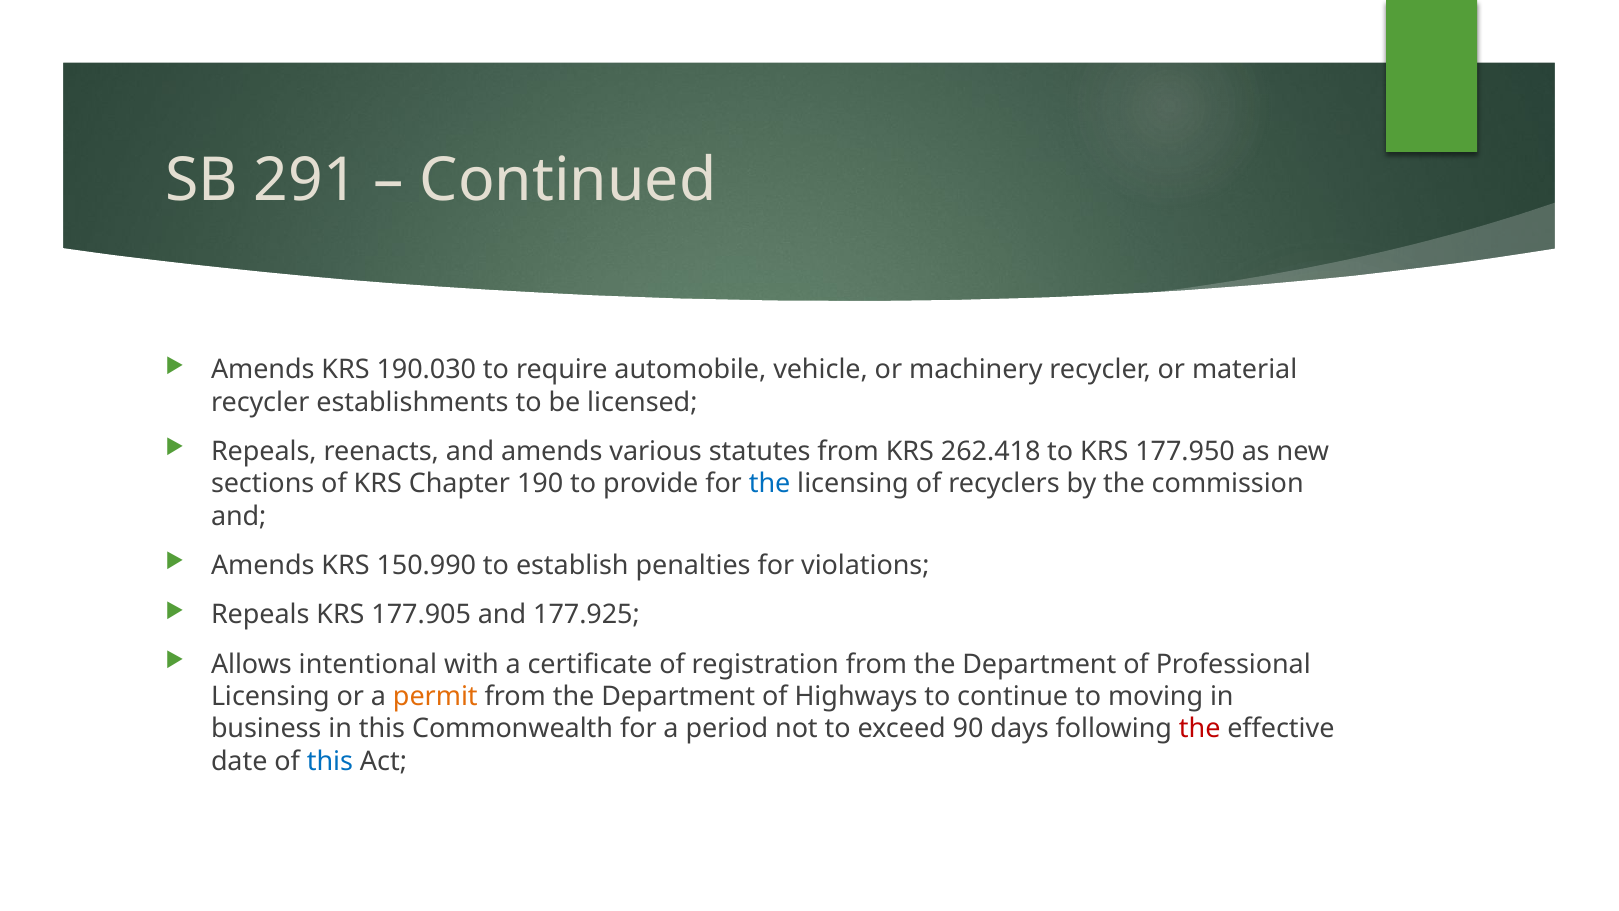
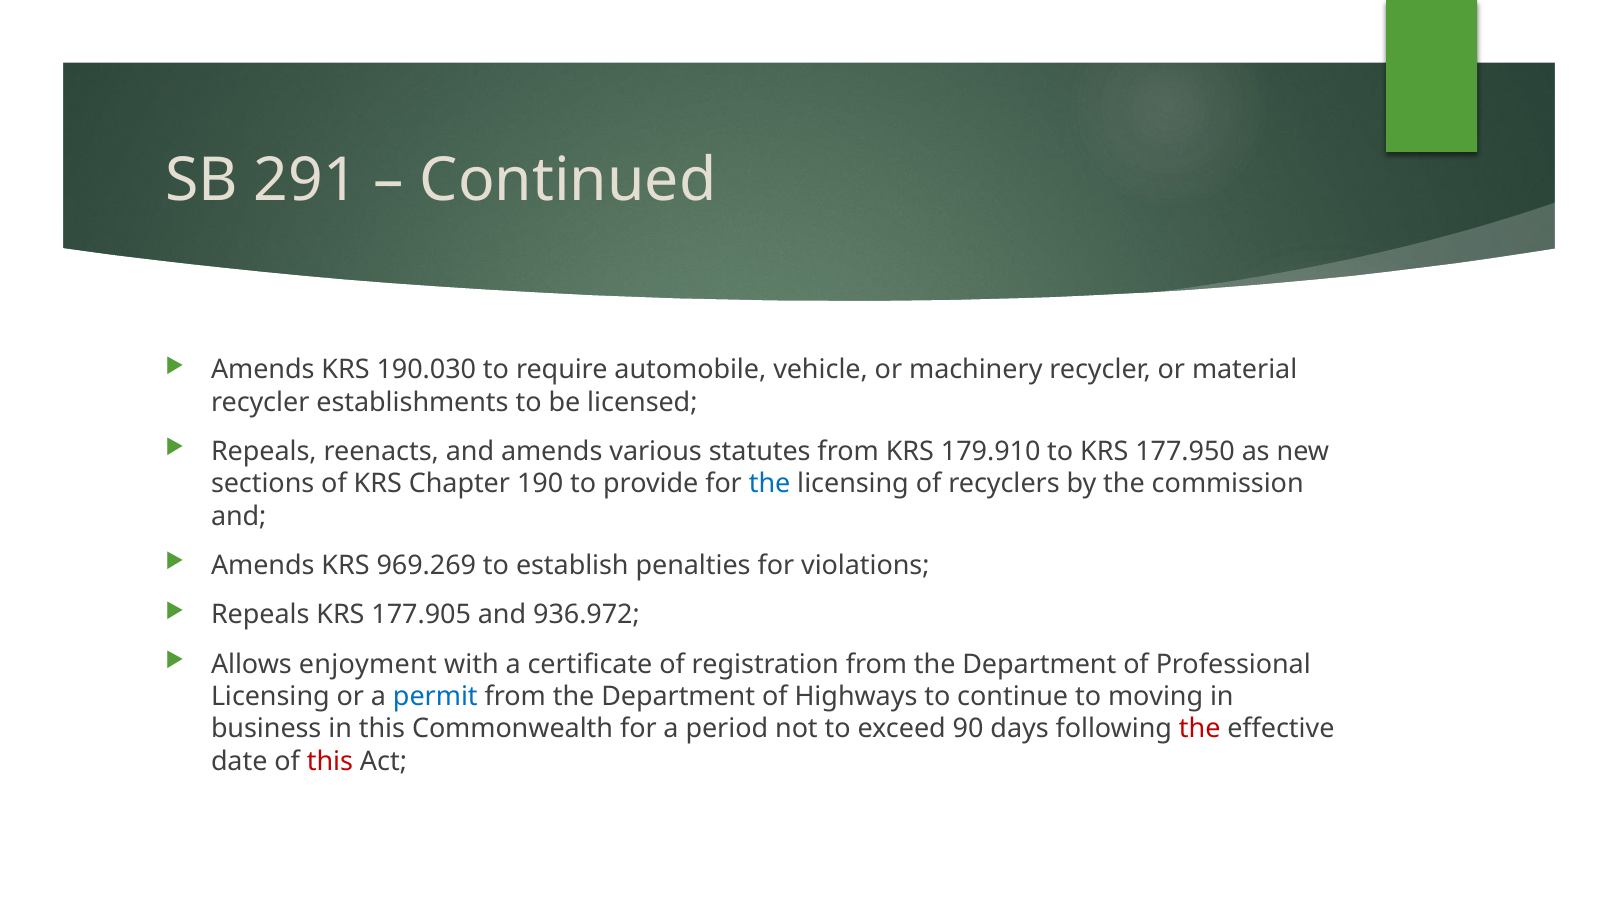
262.418: 262.418 -> 179.910 (991, 451)
150.990: 150.990 -> 969.269 (426, 565)
177.925: 177.925 -> 936.972 (586, 615)
intentional: intentional -> enjoyment (368, 664)
permit colour: orange -> blue (435, 696)
this colour: blue -> red (330, 761)
